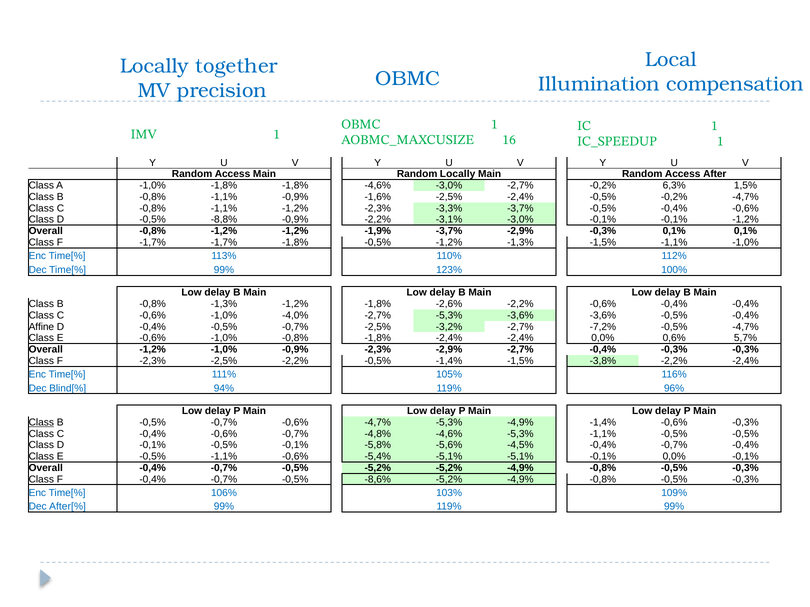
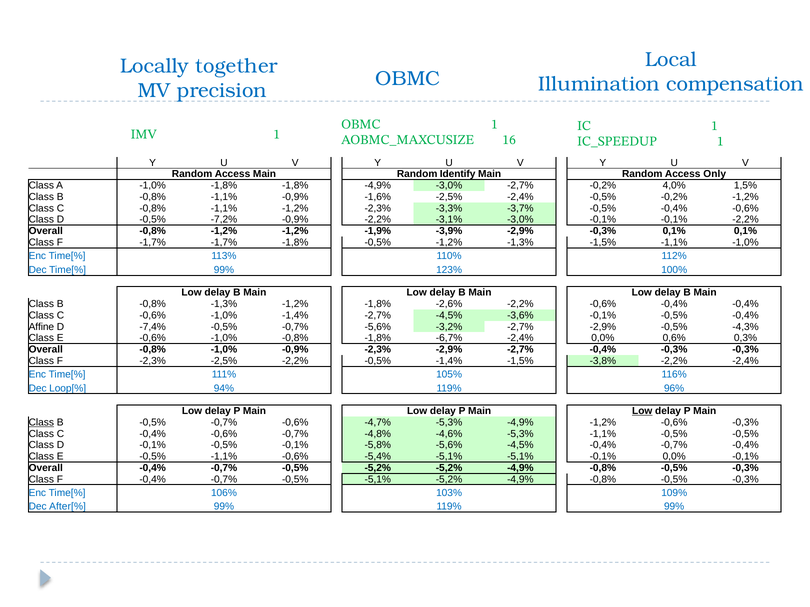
Random Locally: Locally -> Identify (458, 174)
After: After -> Only (715, 174)
-1,8% -4,6%: -4,6% -> -4,9% (378, 186)
6,3%: 6,3% -> 4,0% (674, 186)
-0,2% -4,7%: -4,7% -> -1,2% (745, 197)
-8,8%: -8,8% -> -7,2% (224, 220)
-0,1% -1,2%: -1,2% -> -2,2% (745, 220)
-1,9% -3,7%: -3,7% -> -3,9% (449, 231)
-1,0% -4,0%: -4,0% -> -1,4% (295, 316)
-2,7% -5,3%: -5,3% -> -4,5% (449, 316)
-3,6% -3,6%: -3,6% -> -0,1% (603, 316)
D -0,4%: -0,4% -> -7,4% (153, 327)
-0,7% -2,5%: -2,5% -> -5,6% (378, 327)
-2,7% -7,2%: -7,2% -> -2,9% (603, 327)
-0,5% -4,7%: -4,7% -> -4,3% (745, 327)
-1,8% -2,4%: -2,4% -> -6,7% (449, 338)
5,7%: 5,7% -> 0,3% (746, 338)
-1,2%: -1,2% -> -0,8% (153, 350)
Blind[%: Blind[% -> Loop[% (68, 389)
Low underline: none -> present (642, 411)
-4,9% -1,4%: -1,4% -> -1,2% (603, 423)
-0,5% -8,6%: -8,6% -> -5,1% (378, 480)
